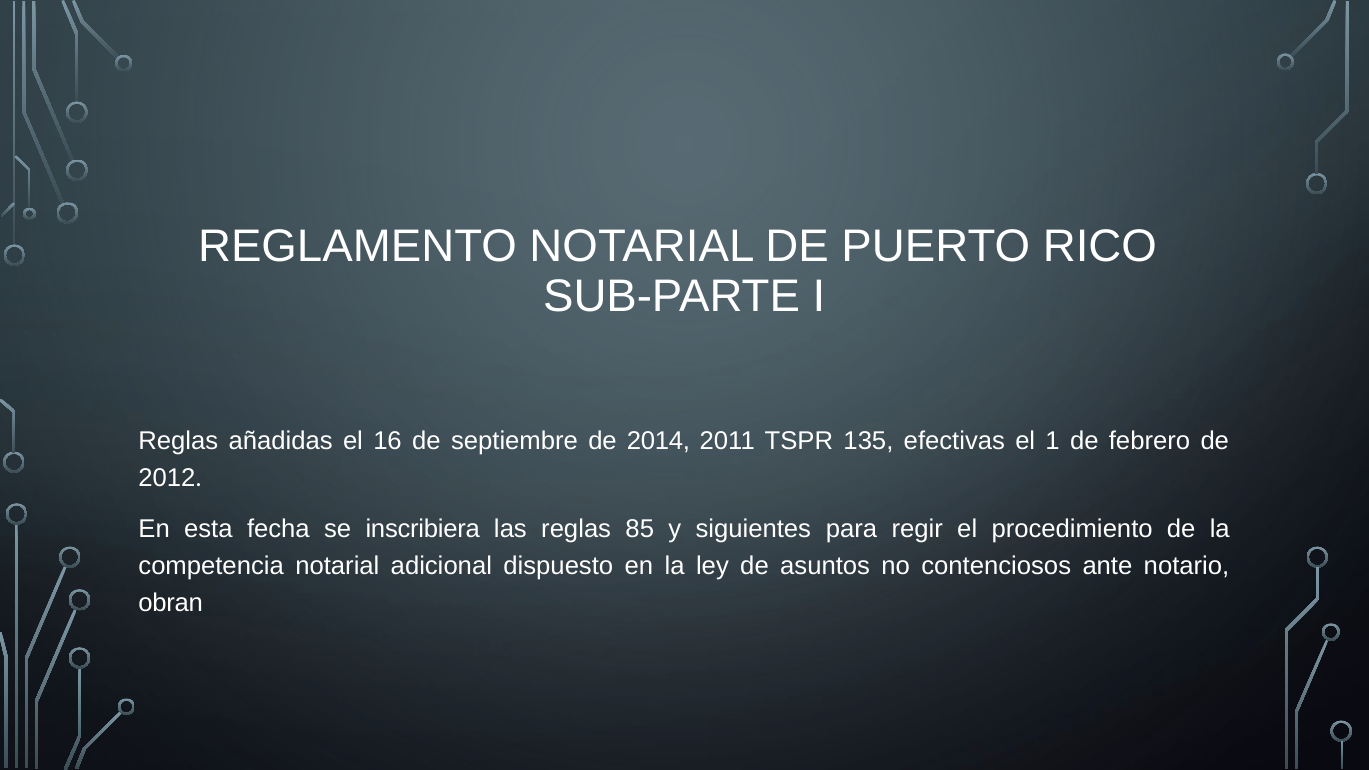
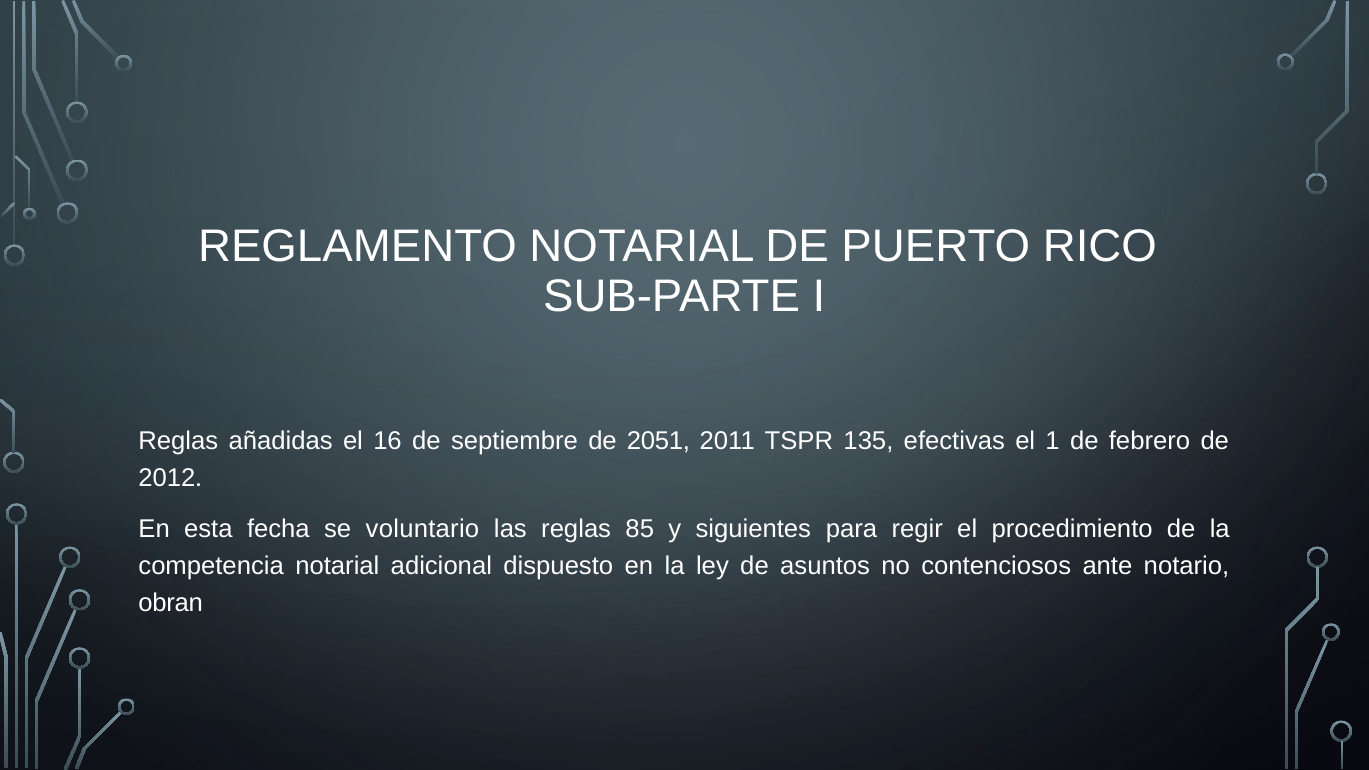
2014: 2014 -> 2051 (658, 441)
inscribiera: inscribiera -> voluntario (422, 529)
